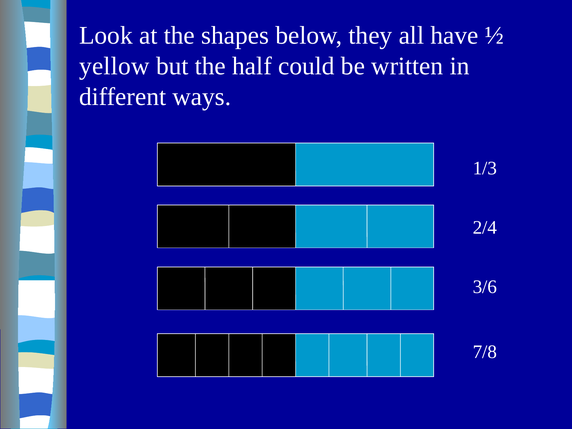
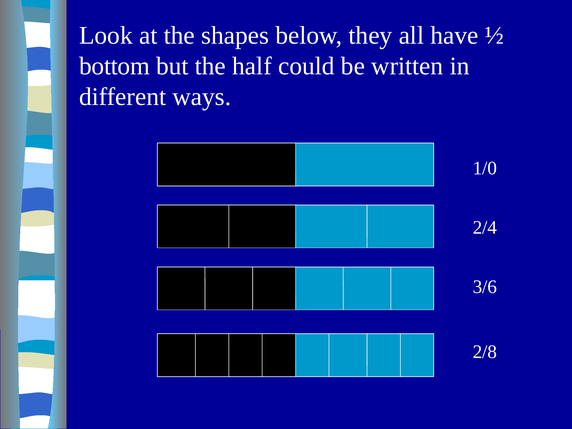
yellow: yellow -> bottom (114, 66)
1/3: 1/3 -> 1/0 (485, 168)
7/8: 7/8 -> 2/8 (485, 352)
